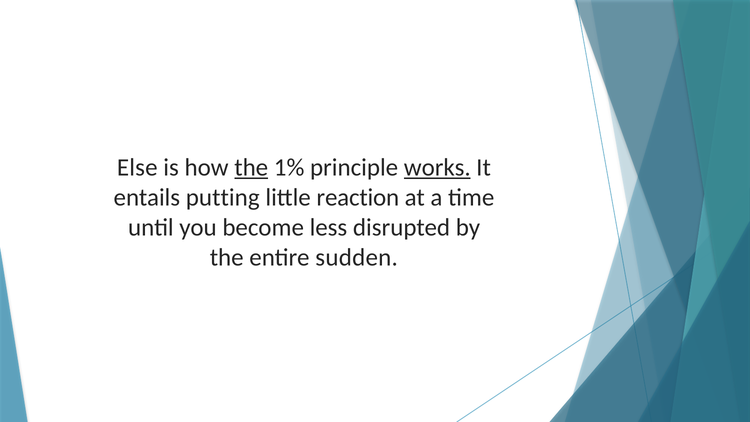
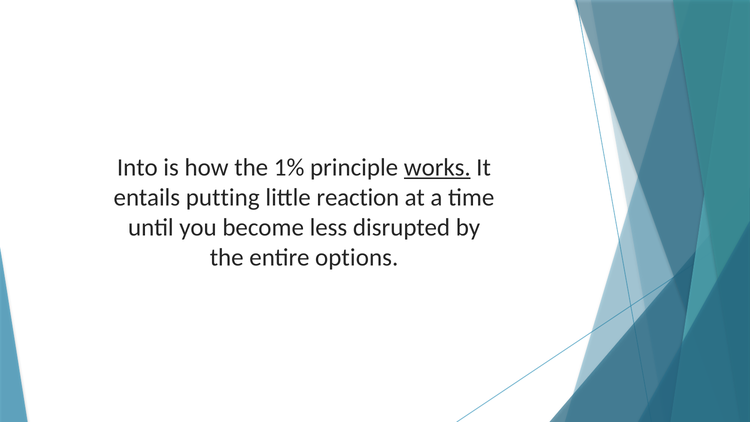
Else: Else -> Into (137, 168)
the underline: present -> none (251, 168)
sudden: sudden -> options (357, 258)
